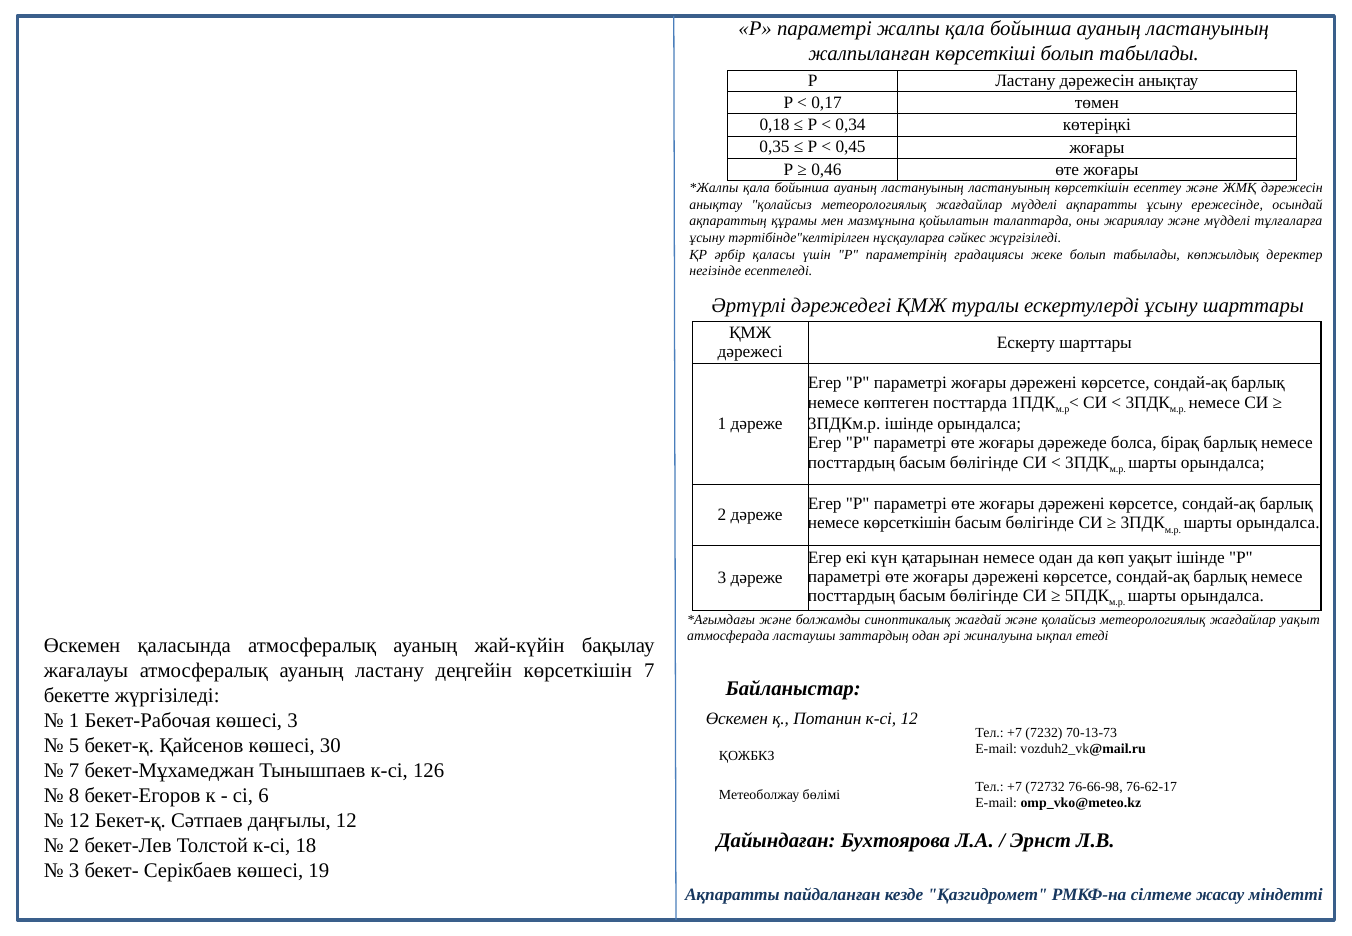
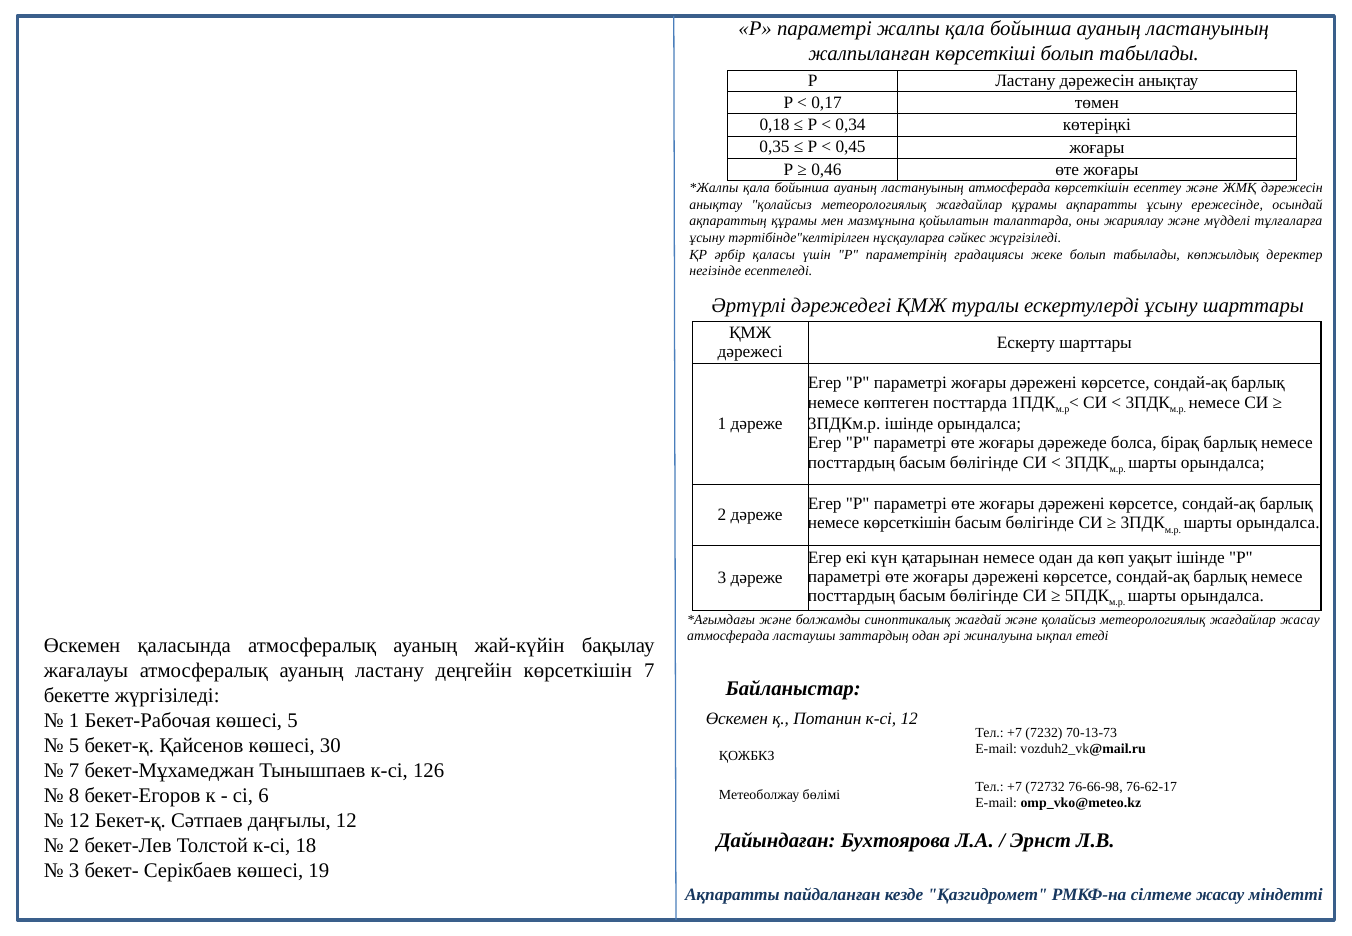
ластануының ластануының: ластануының -> атмосферада (1009, 188)
жағдайлар мүдделі: мүдделі -> құрамы (1034, 205)
жағдайлар уақыт: уақыт -> жасау (1300, 619)
көшесі 3: 3 -> 5 (293, 721)
